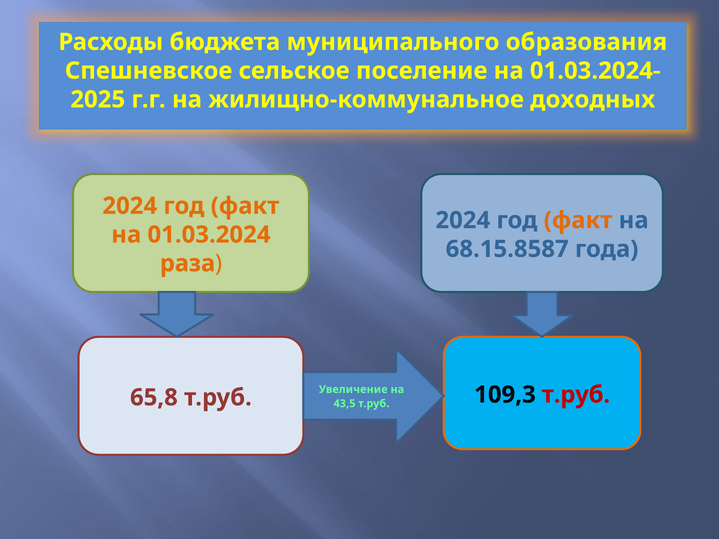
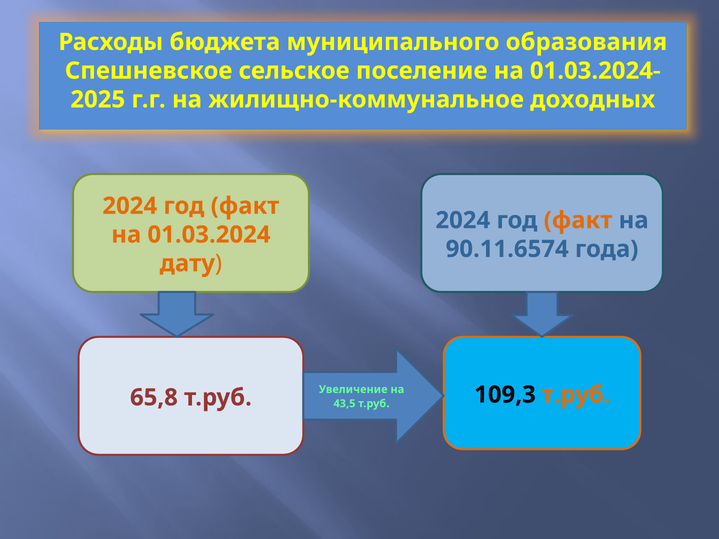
68.15.8587: 68.15.8587 -> 90.11.6574 (507, 249)
раза: раза -> дату (187, 264)
т.руб colour: red -> orange (576, 395)
